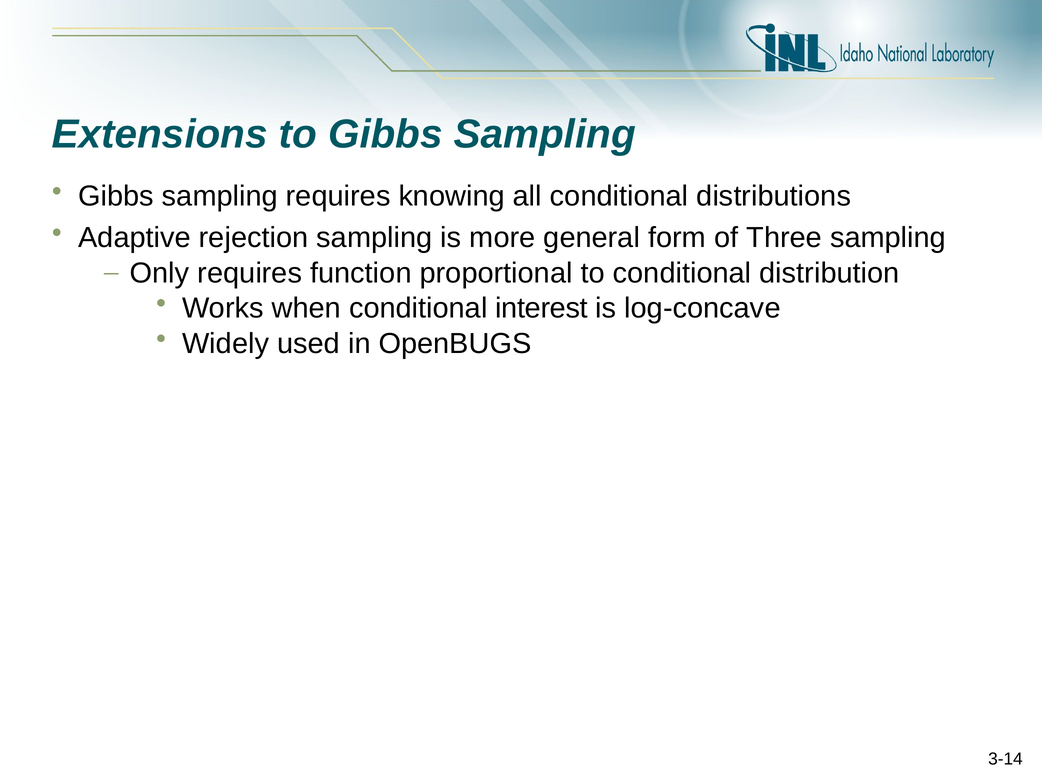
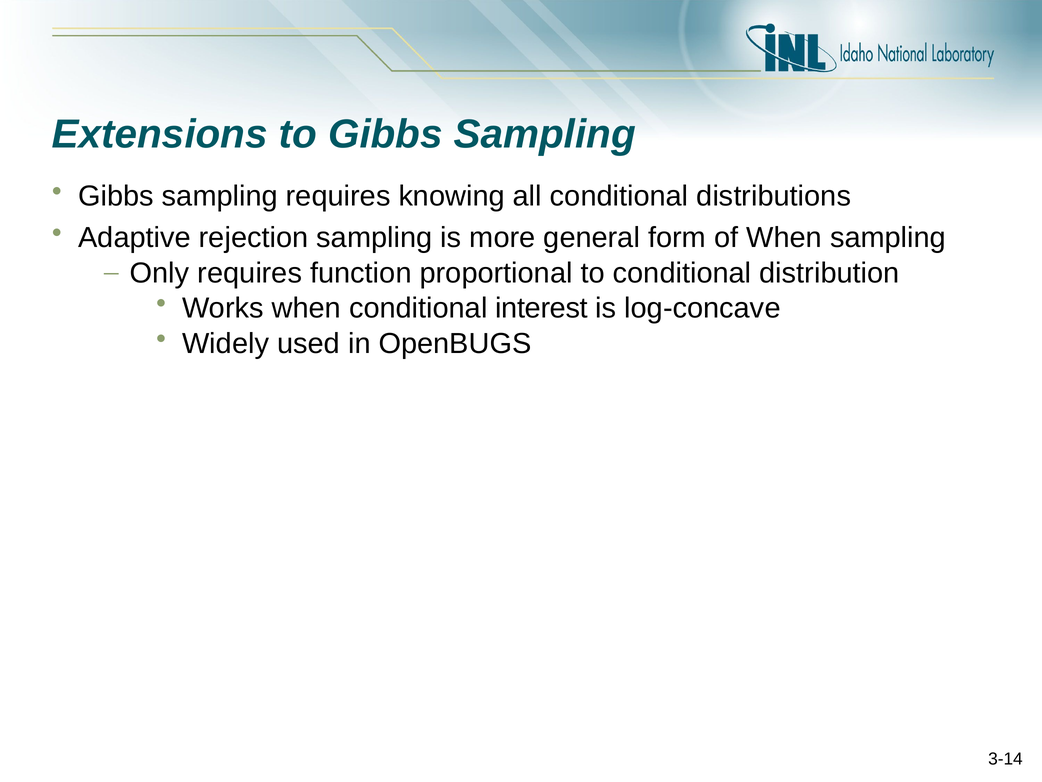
of Three: Three -> When (784, 237)
